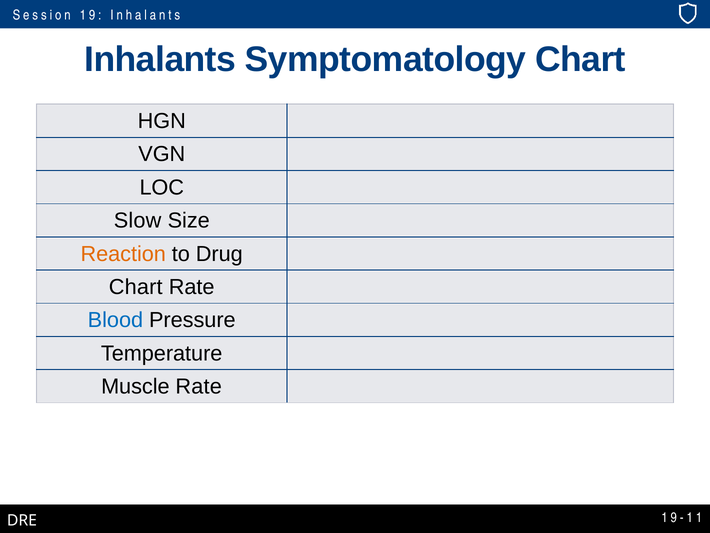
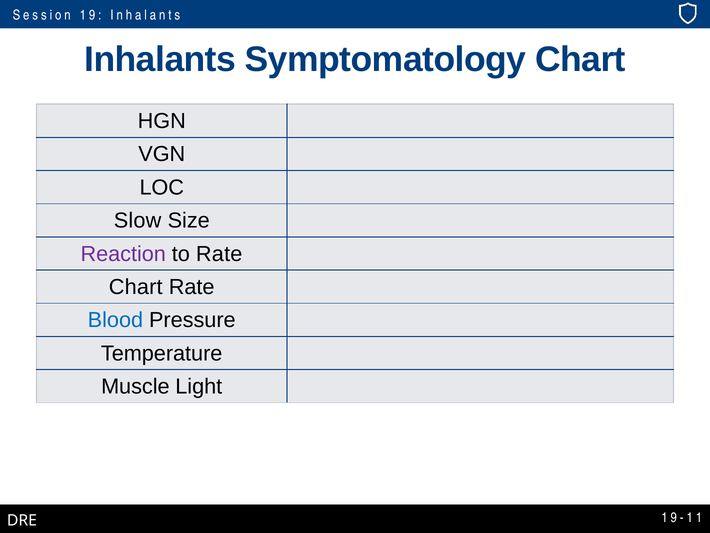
Reaction colour: orange -> purple (123, 254)
to Drug: Drug -> Rate (219, 254)
Muscle Rate: Rate -> Light (199, 386)
